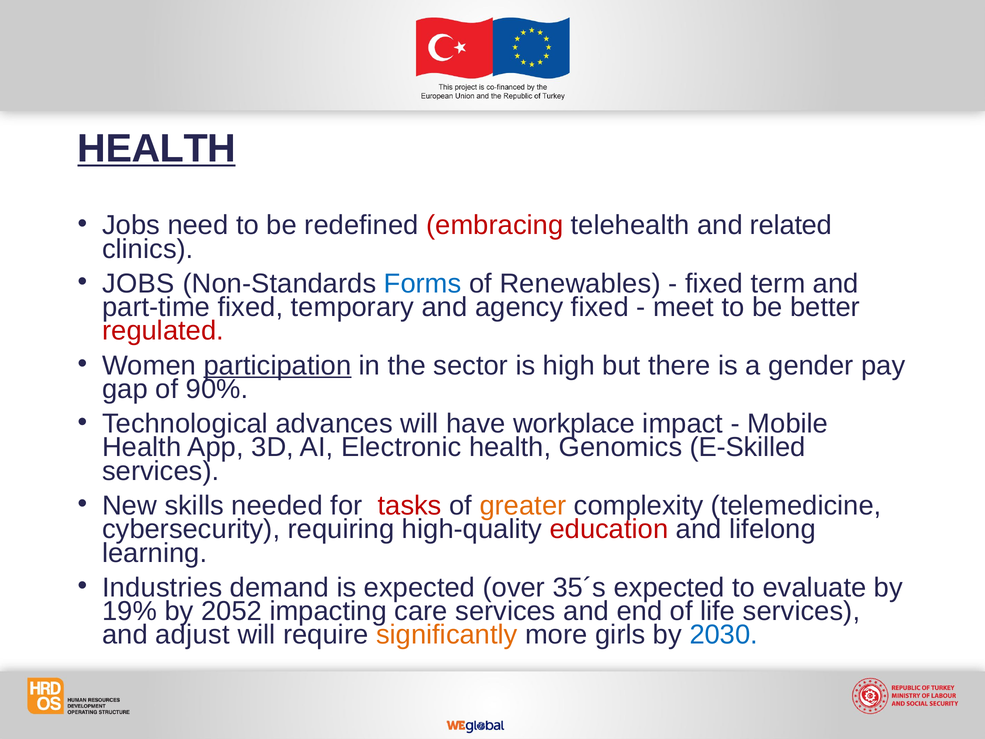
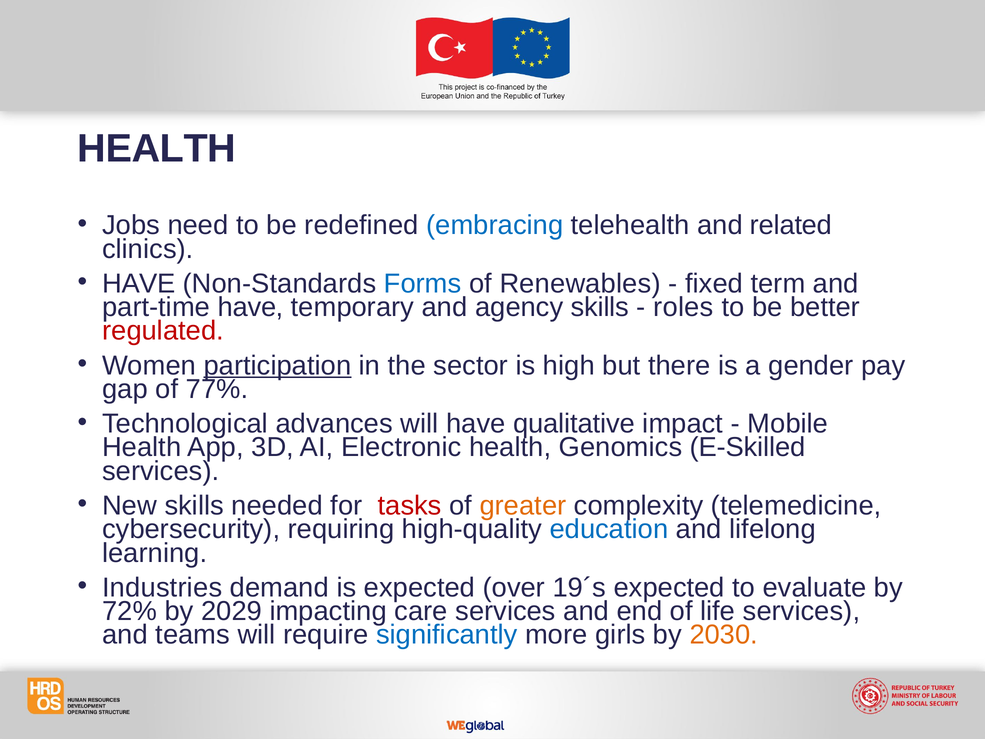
HEALTH underline: present -> none (157, 148)
embracing colour: red -> blue (495, 225)
JOBS: JOBS -> HAVE (139, 283)
part-time fixed: fixed -> have (251, 307)
agency fixed: fixed -> skills (600, 307)
meet: meet -> roles (683, 307)
90%: 90% -> 77% (217, 389)
workplace: workplace -> qualitative (574, 424)
education colour: red -> blue (609, 529)
35´s: 35´s -> 19´s (579, 587)
19%: 19% -> 72% (130, 611)
2052: 2052 -> 2029 (232, 611)
adjust: adjust -> teams (193, 635)
significantly colour: orange -> blue (447, 635)
2030 colour: blue -> orange (724, 635)
